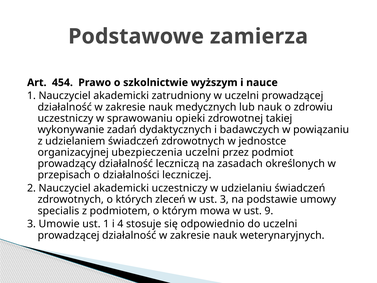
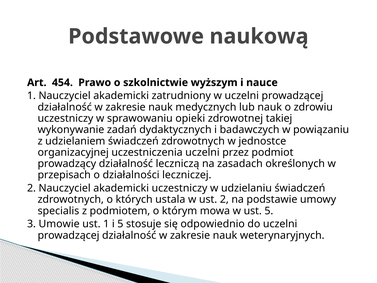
zamierza: zamierza -> naukową (259, 36)
ubezpieczenia: ubezpieczenia -> uczestniczenia (147, 152)
zleceń: zleceń -> ustala (170, 199)
ust 3: 3 -> 2 (224, 199)
ust 9: 9 -> 5 (269, 211)
i 4: 4 -> 5 (120, 224)
